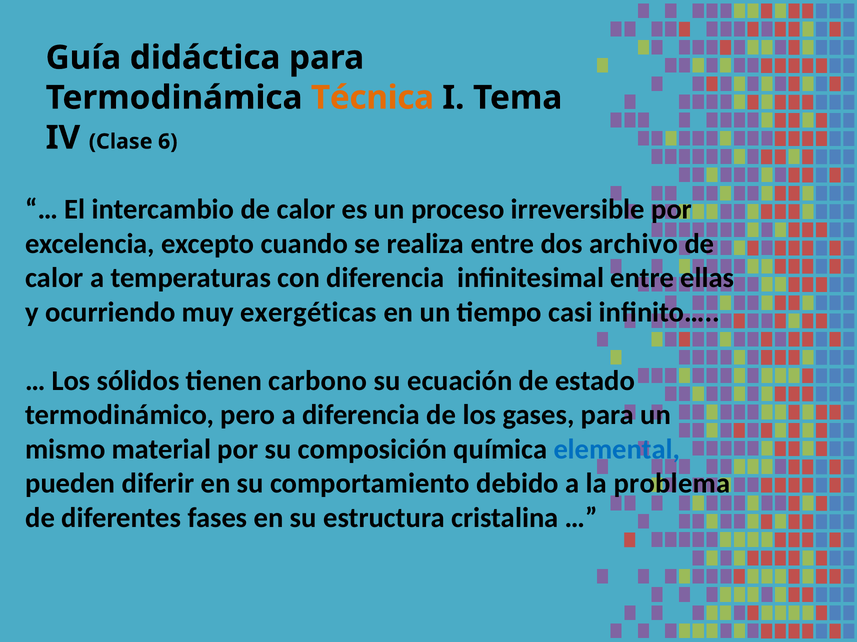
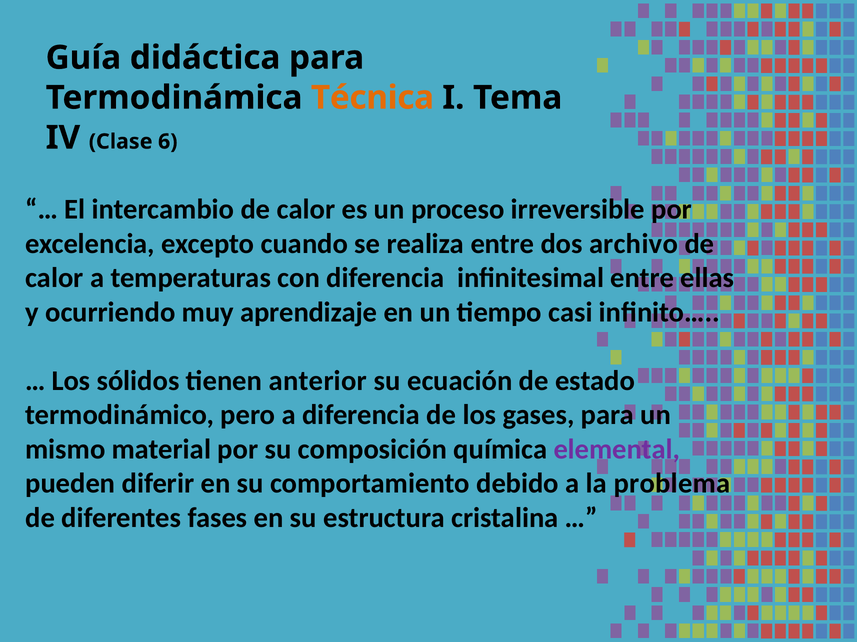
exergéticas: exergéticas -> aprendizaje (309, 313)
carbono: carbono -> anterior (318, 381)
elemental colour: blue -> purple (617, 450)
